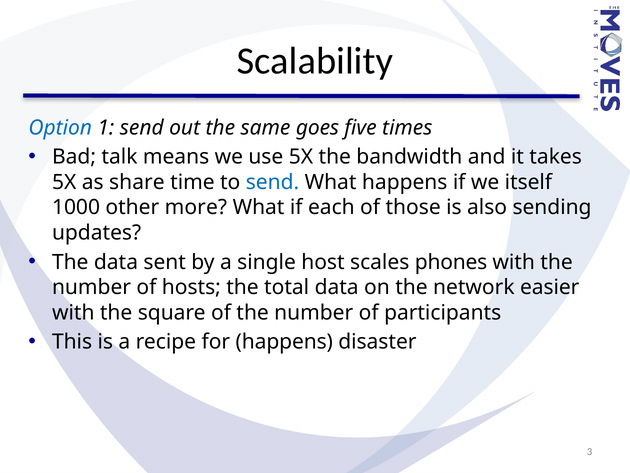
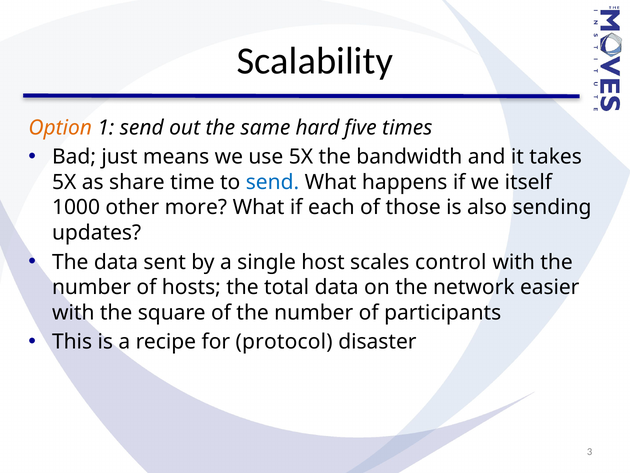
Option colour: blue -> orange (60, 127)
goes: goes -> hard (318, 127)
talk: talk -> just (119, 157)
phones: phones -> control (451, 262)
for happens: happens -> protocol (284, 342)
